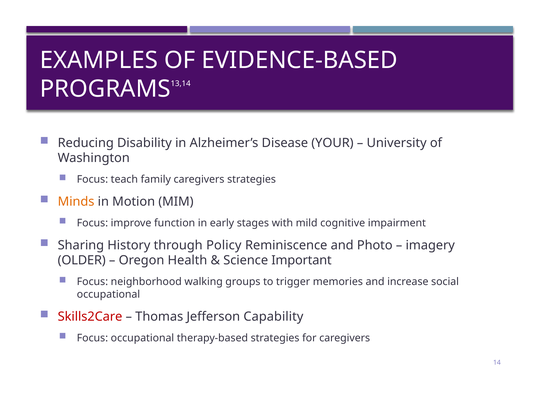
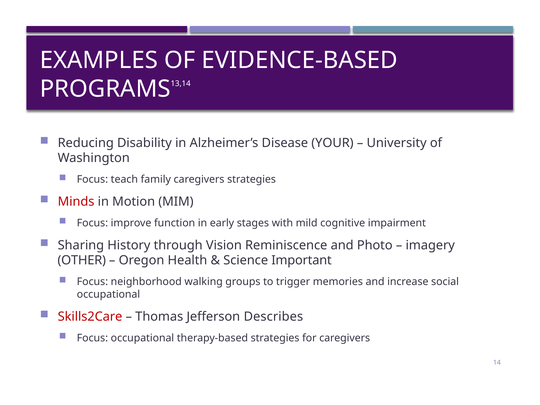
Minds colour: orange -> red (76, 202)
Policy: Policy -> Vision (224, 245)
OLDER: OLDER -> OTHER (82, 260)
Capability: Capability -> Describes (273, 317)
